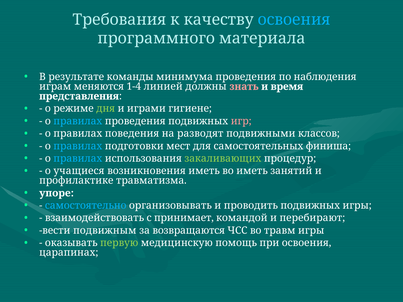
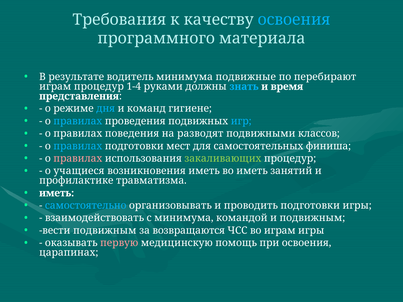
команды: команды -> водитель (130, 77)
минимума проведения: проведения -> подвижные (246, 77)
наблюдения: наблюдения -> перебирают (325, 77)
играм меняются: меняются -> процедур (99, 87)
линией: линией -> руками (163, 87)
знать colour: pink -> light blue (244, 87)
дня colour: light green -> light blue (106, 109)
играми: играми -> команд (146, 109)
игр colour: pink -> light blue (241, 121)
правилах colour: light blue -> pink (78, 159)
упоре: упоре -> иметь (57, 193)
проводить подвижных: подвижных -> подготовки (310, 206)
с принимает: принимает -> минимума (184, 218)
и перебирают: перебирают -> подвижным (312, 218)
во травм: травм -> играм (280, 231)
первую colour: light green -> pink (119, 243)
